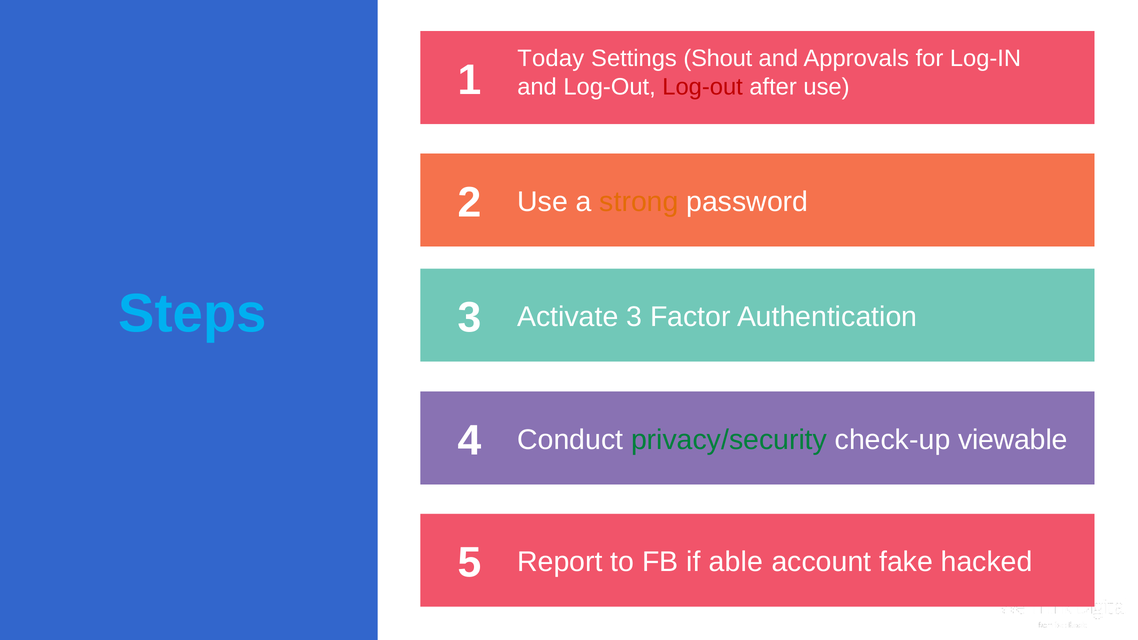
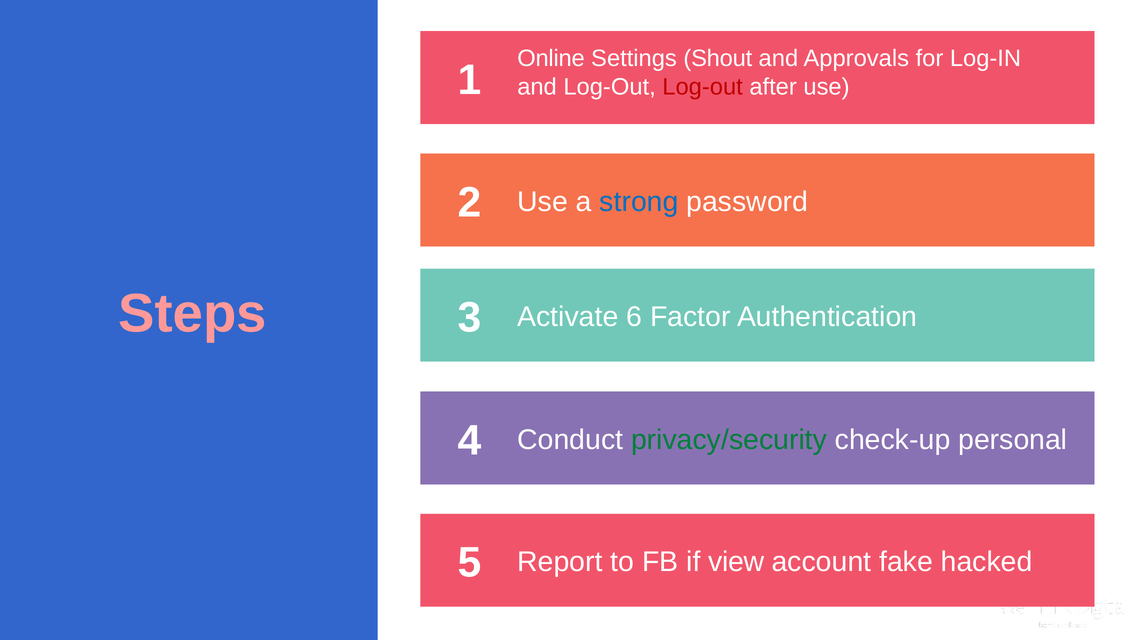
Today: Today -> Online (551, 59)
strong colour: orange -> blue (639, 202)
Steps colour: light blue -> pink (192, 314)
Activate 3: 3 -> 6 (634, 317)
viewable: viewable -> personal (1013, 440)
able: able -> view (736, 562)
